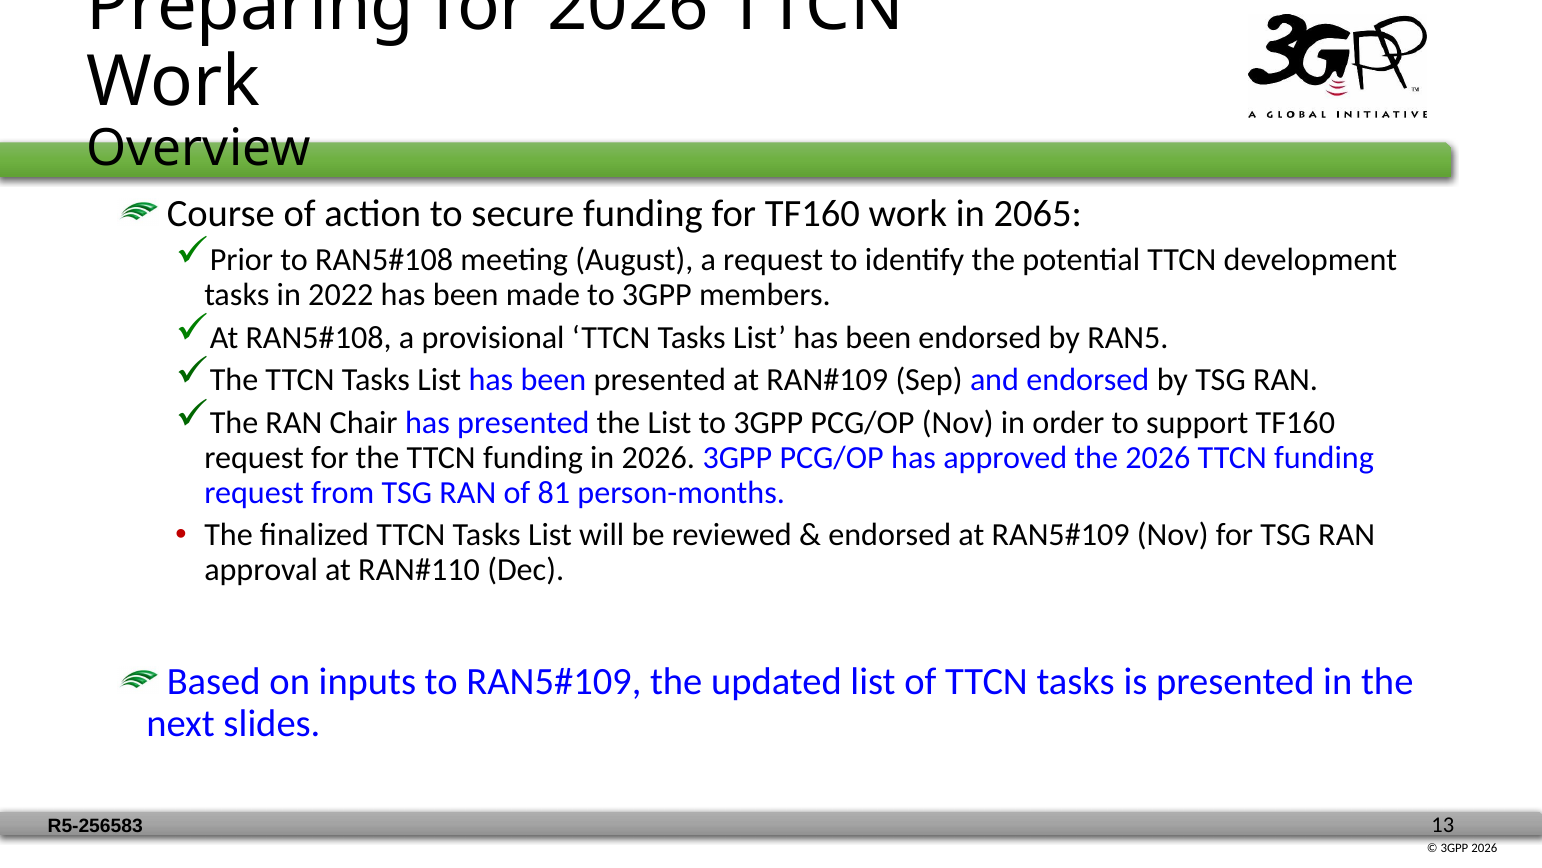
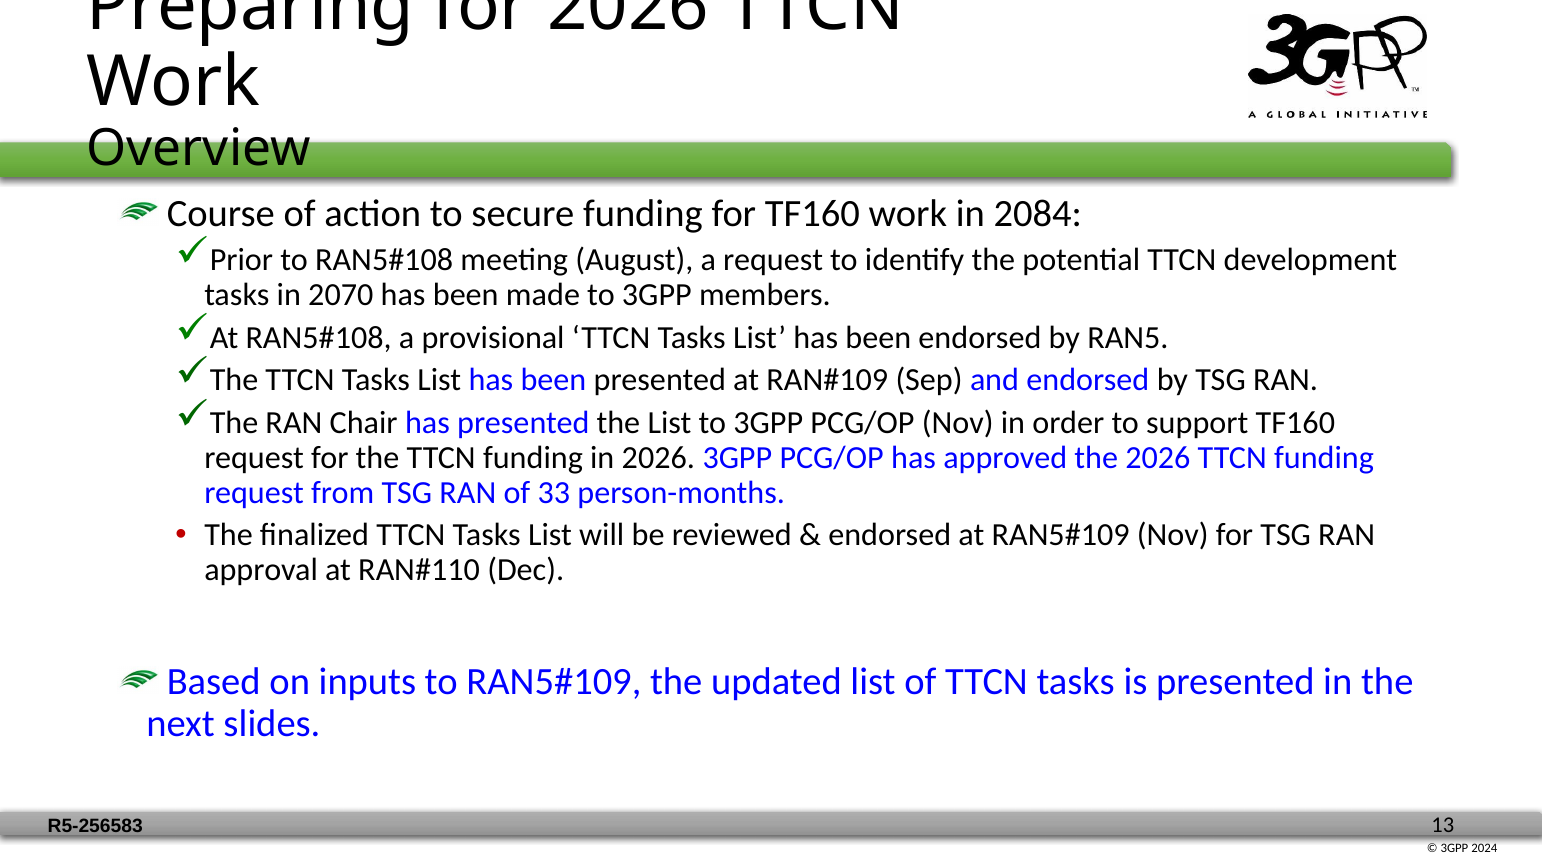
2065: 2065 -> 2084 (1038, 214)
2022: 2022 -> 2070 (341, 295)
81: 81 -> 33 (554, 492)
3GPP 2026: 2026 -> 2024 (1484, 848)
